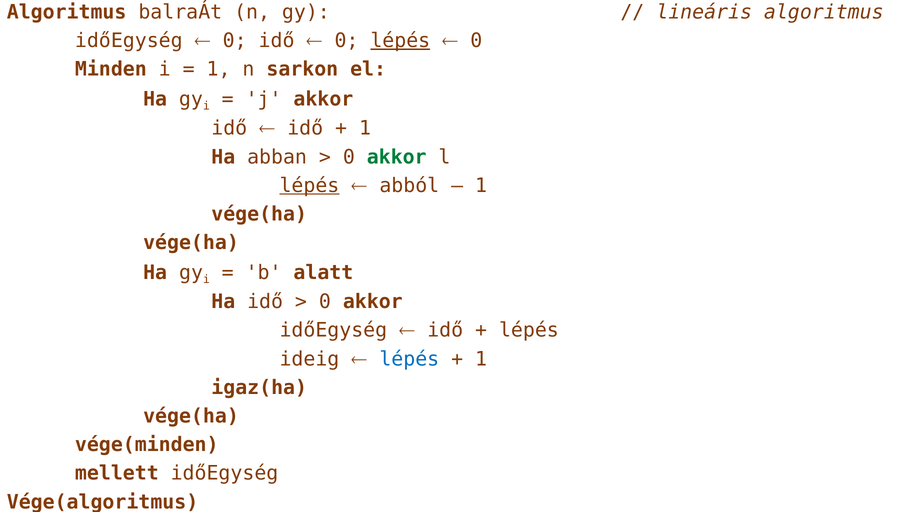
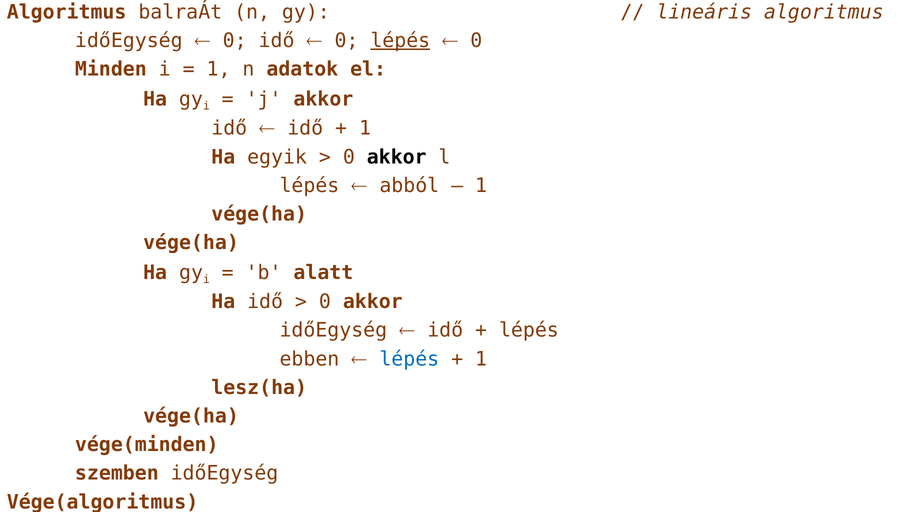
sarkon: sarkon -> adatok (302, 69)
abban: abban -> egyik (277, 157)
akkor colour: green -> black (397, 157)
lépés underline: present -> none (309, 185)
ideig: ideig -> ebben (309, 358)
igaz(ha: igaz(ha -> lesz(ha (259, 387)
mellett: mellett -> szemben (117, 473)
